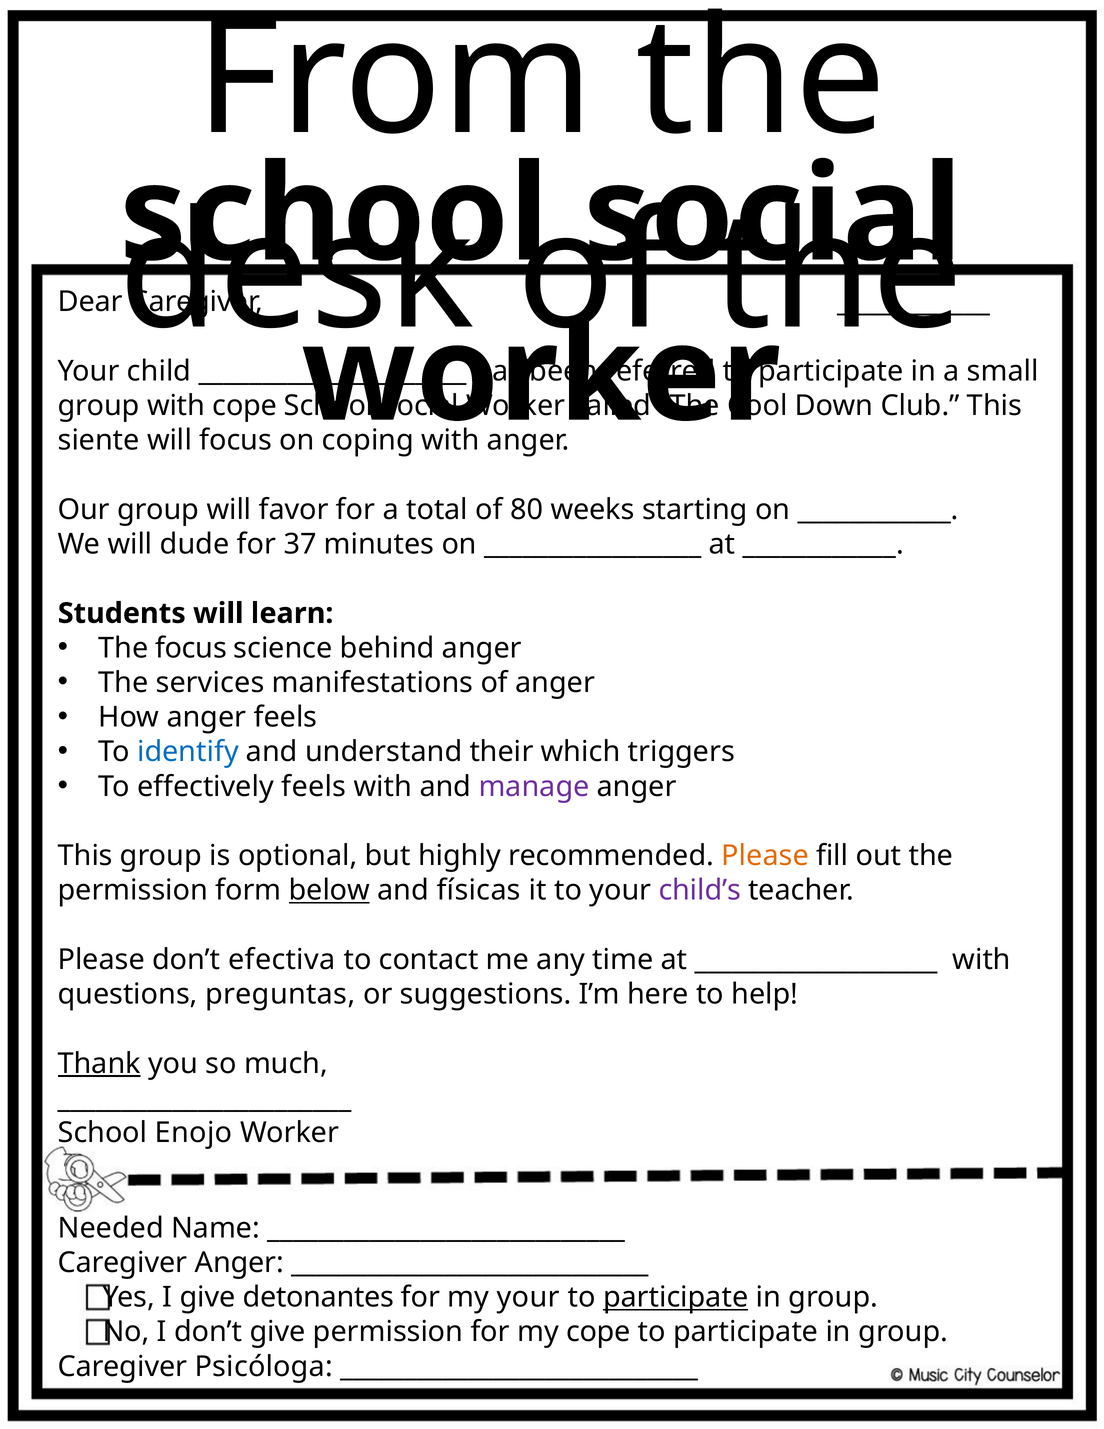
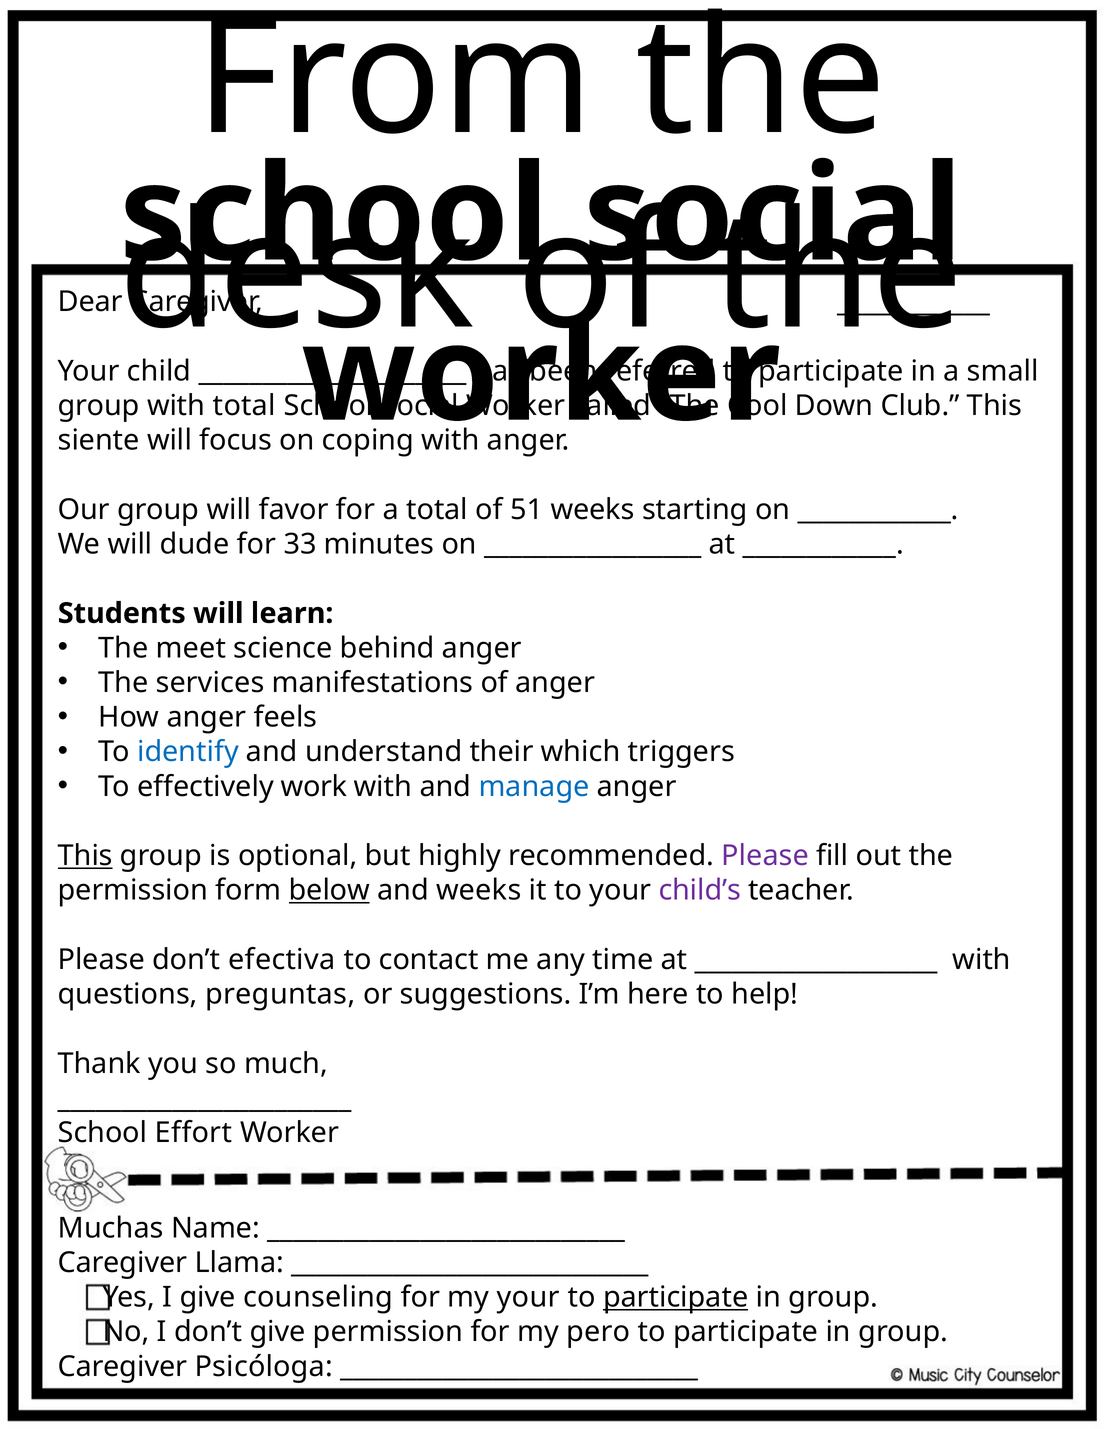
with cope: cope -> total (244, 406)
80: 80 -> 51 (527, 509)
37: 37 -> 33 (300, 544)
The focus: focus -> meet (191, 648)
effectively feels: feels -> work (314, 786)
manage colour: purple -> blue (534, 786)
This underline: none -> present (85, 856)
Please colour: orange -> purple (765, 856)
and físicas: físicas -> weeks (479, 890)
Thank underline: present -> none (99, 1063)
Enojo: Enojo -> Effort (194, 1133)
Needed: Needed -> Muchas (111, 1228)
Caregiver Anger: Anger -> Llama (239, 1262)
detonantes: detonantes -> counseling (318, 1297)
my cope: cope -> pero (598, 1332)
